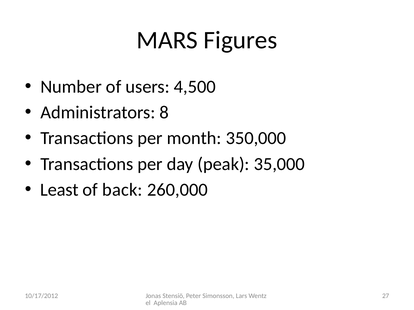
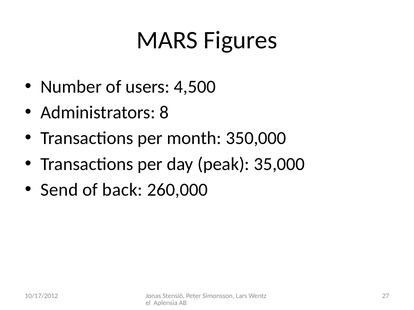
Least: Least -> Send (59, 190)
